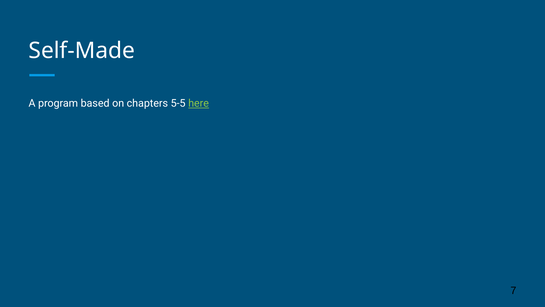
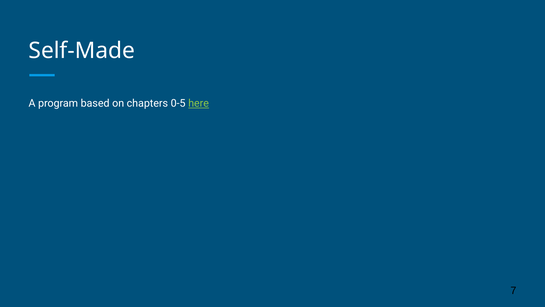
5-5: 5-5 -> 0-5 (178, 103)
